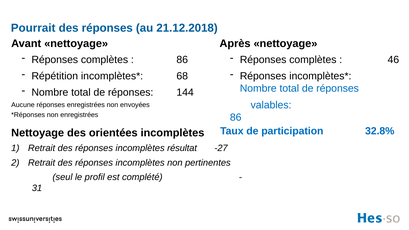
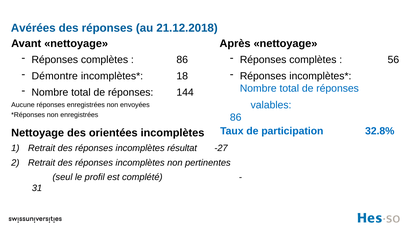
Pourrait: Pourrait -> Avérées (33, 28)
46: 46 -> 56 (393, 60)
Répétition: Répétition -> Démontre (55, 76)
68: 68 -> 18 (182, 76)
